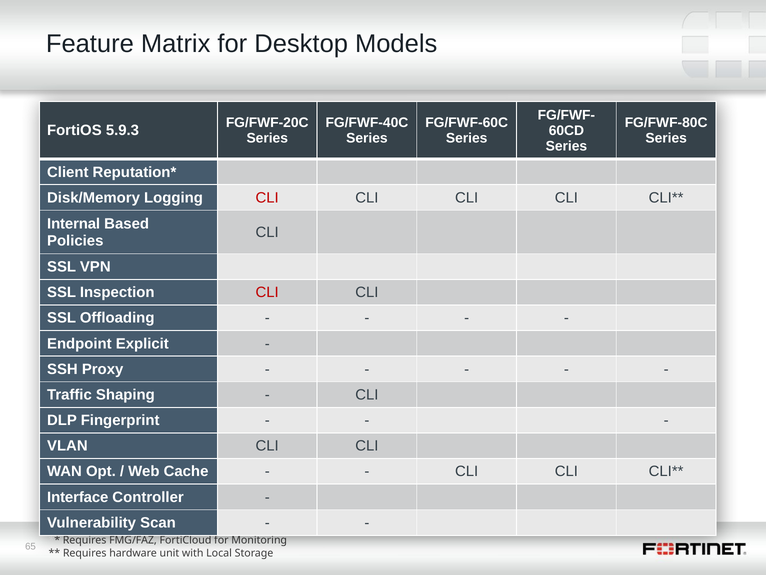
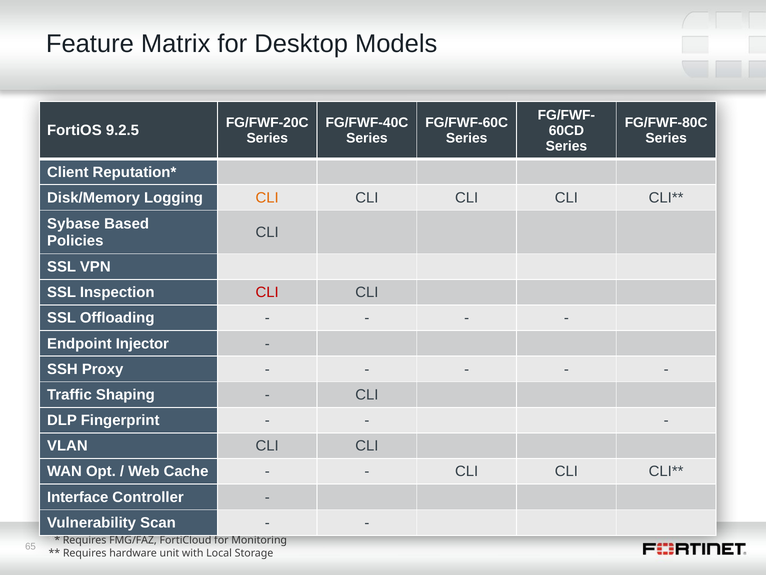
5.9.3: 5.9.3 -> 9.2.5 (122, 130)
CLI colour: red -> orange (267, 198)
Internal: Internal -> Sybase (73, 224)
Explicit: Explicit -> Injector (142, 343)
